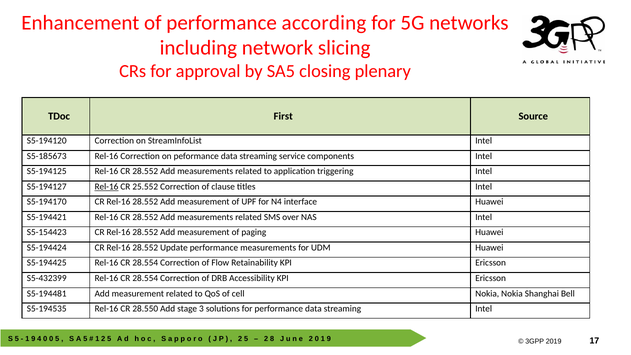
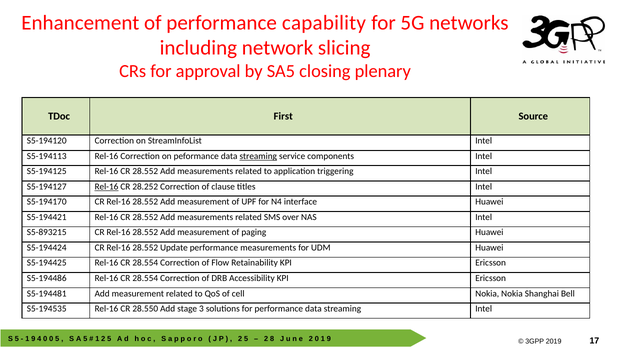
according: according -> capability (324, 23)
S5-185673: S5-185673 -> S5-194113 (47, 156)
streaming underline: none -> present (258, 156)
25.552: 25.552 -> 28.252 (145, 187)
S5-154423: S5-154423 -> S5-893215 (47, 232)
S5-432399: S5-432399 -> S5-194486 (47, 278)
